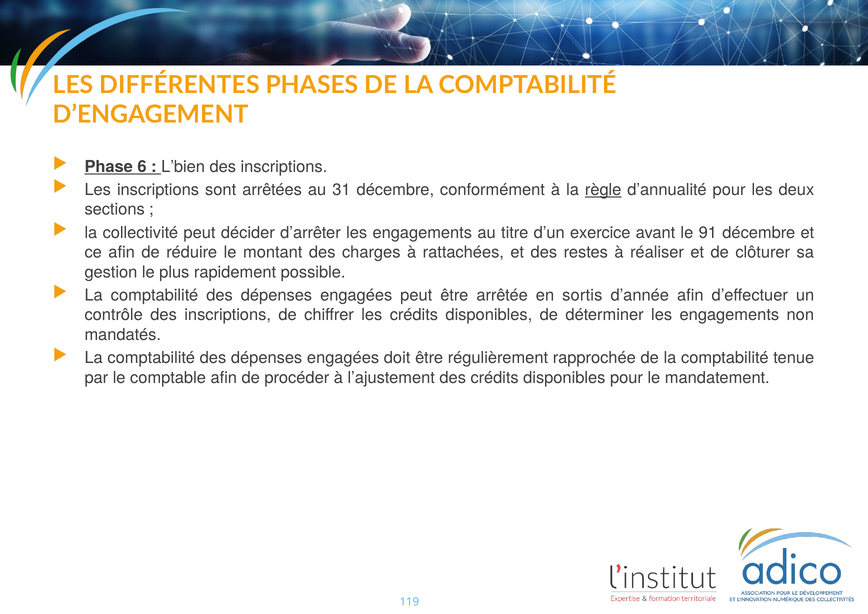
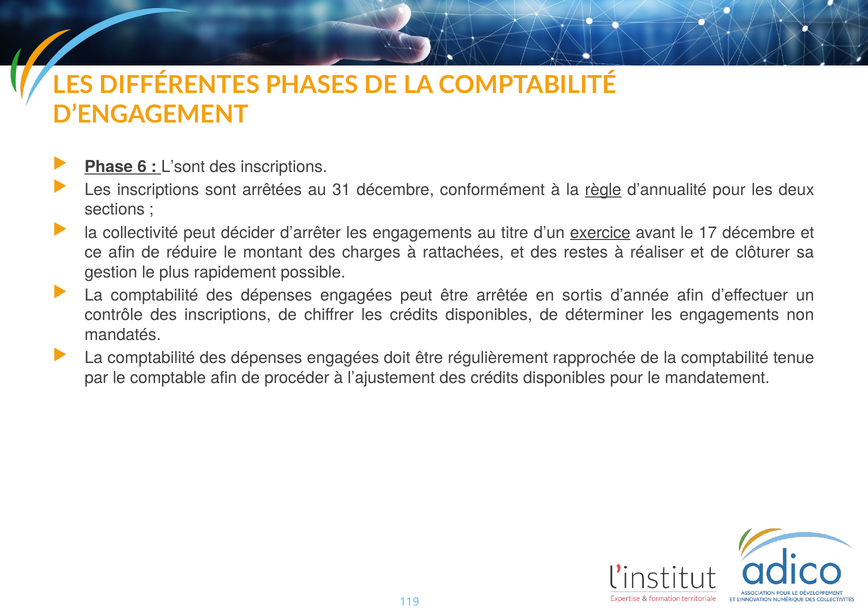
L’bien: L’bien -> L’sont (183, 167)
exercice underline: none -> present (600, 232)
91: 91 -> 17 (708, 232)
